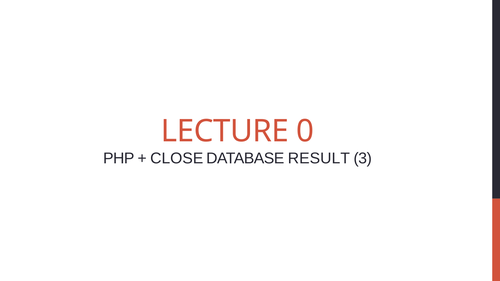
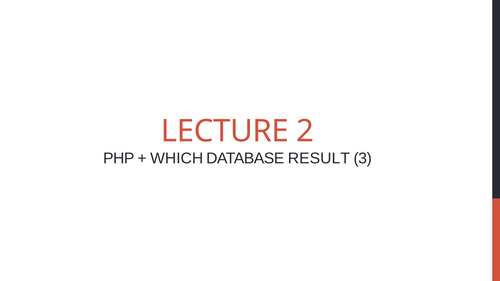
0: 0 -> 2 (305, 131)
CLOSE: CLOSE -> WHICH (177, 158)
